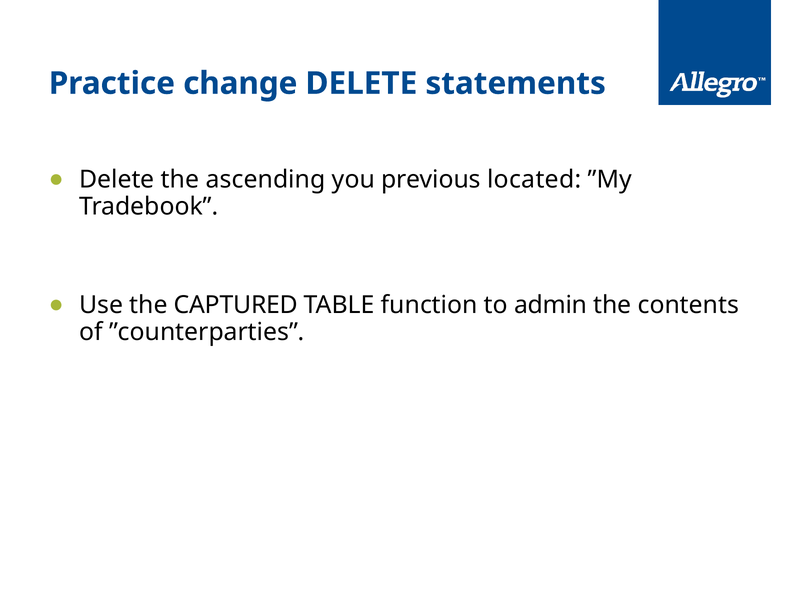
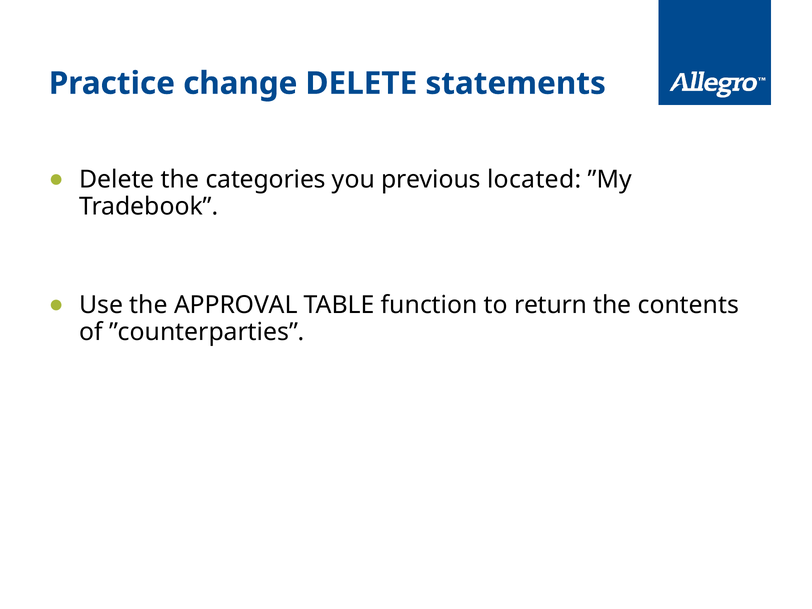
ascending: ascending -> categories (266, 180)
CAPTURED: CAPTURED -> APPROVAL (236, 305)
admin: admin -> return (551, 305)
